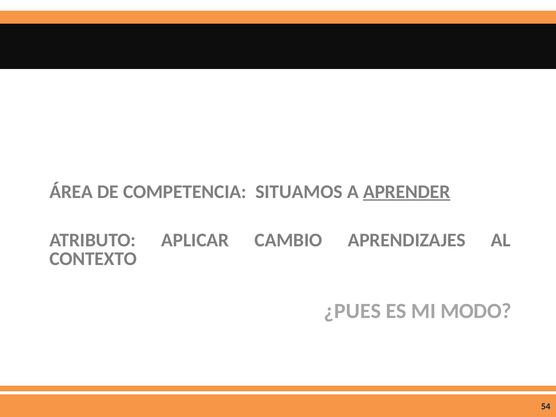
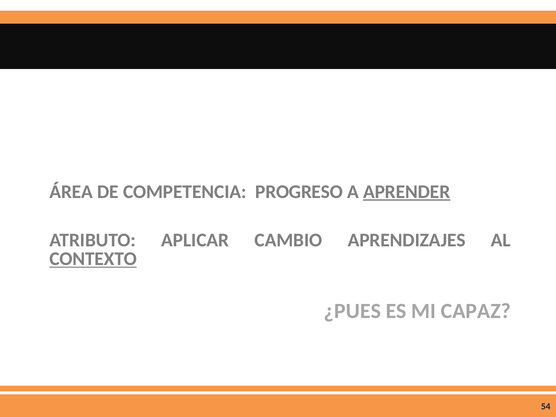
SITUAMOS: SITUAMOS -> PROGRESO (299, 192)
CONTEXTO underline: none -> present (93, 259)
MODO: MODO -> CAPAZ (476, 311)
